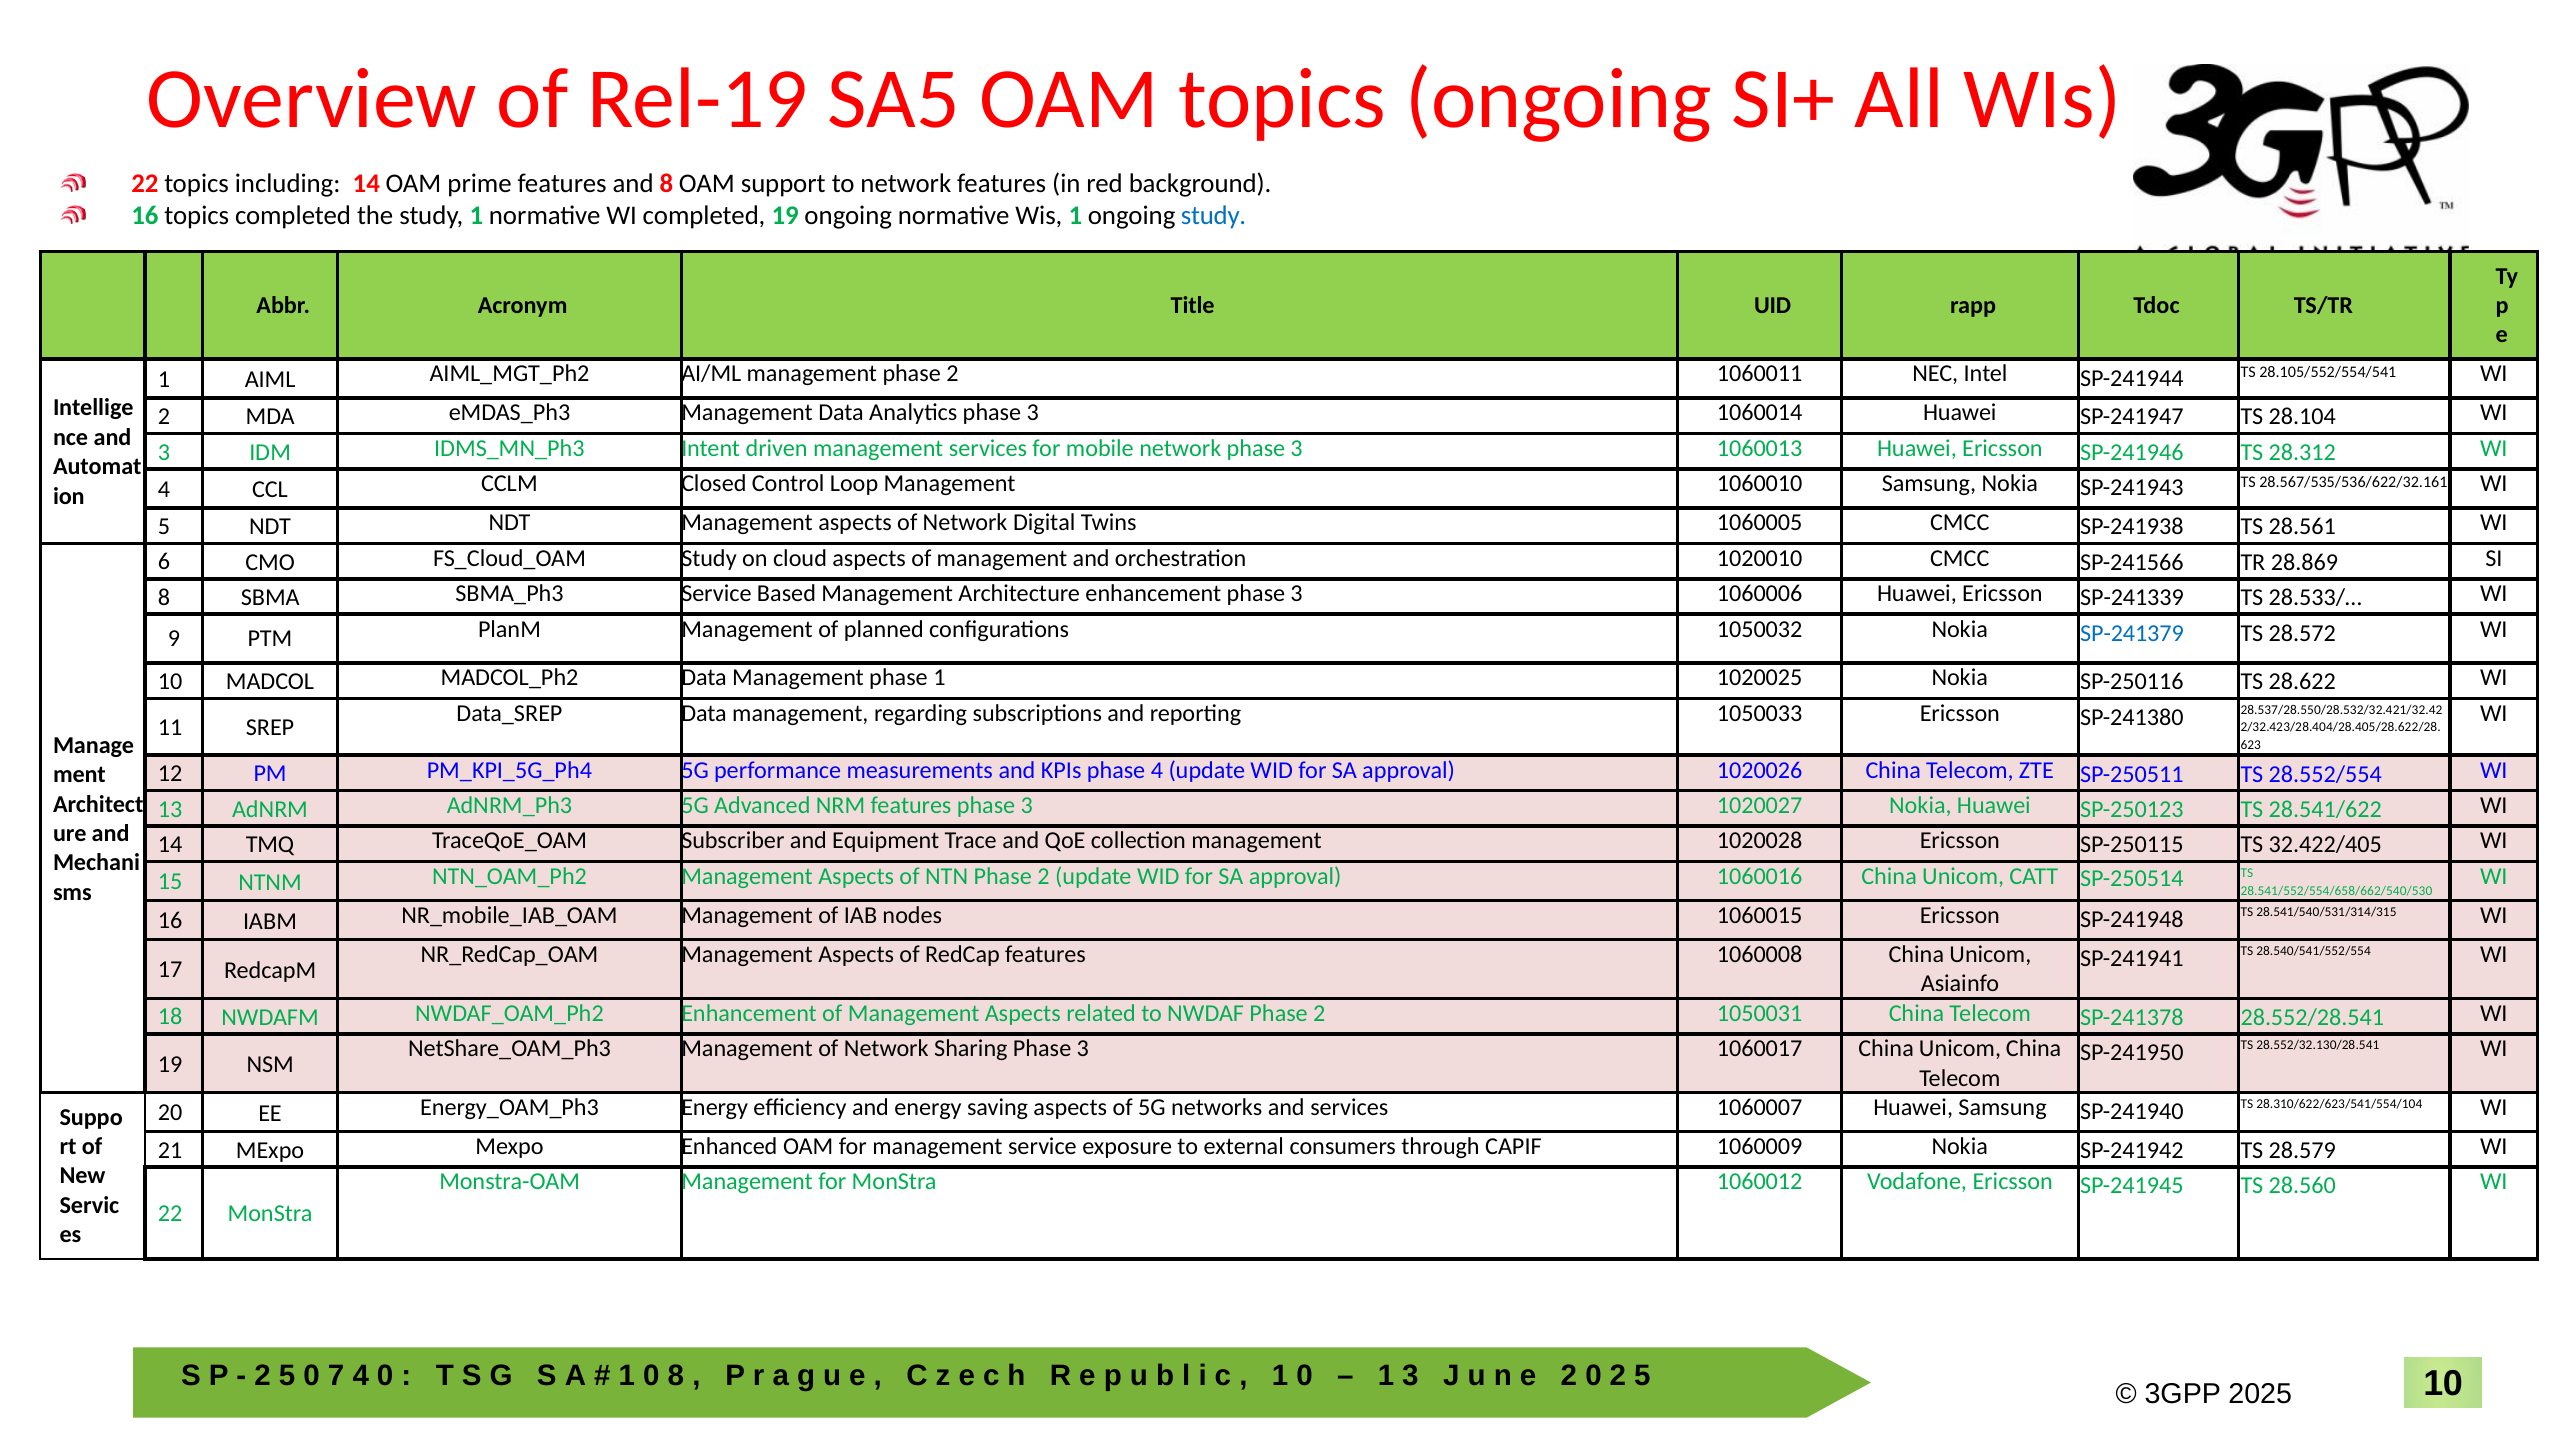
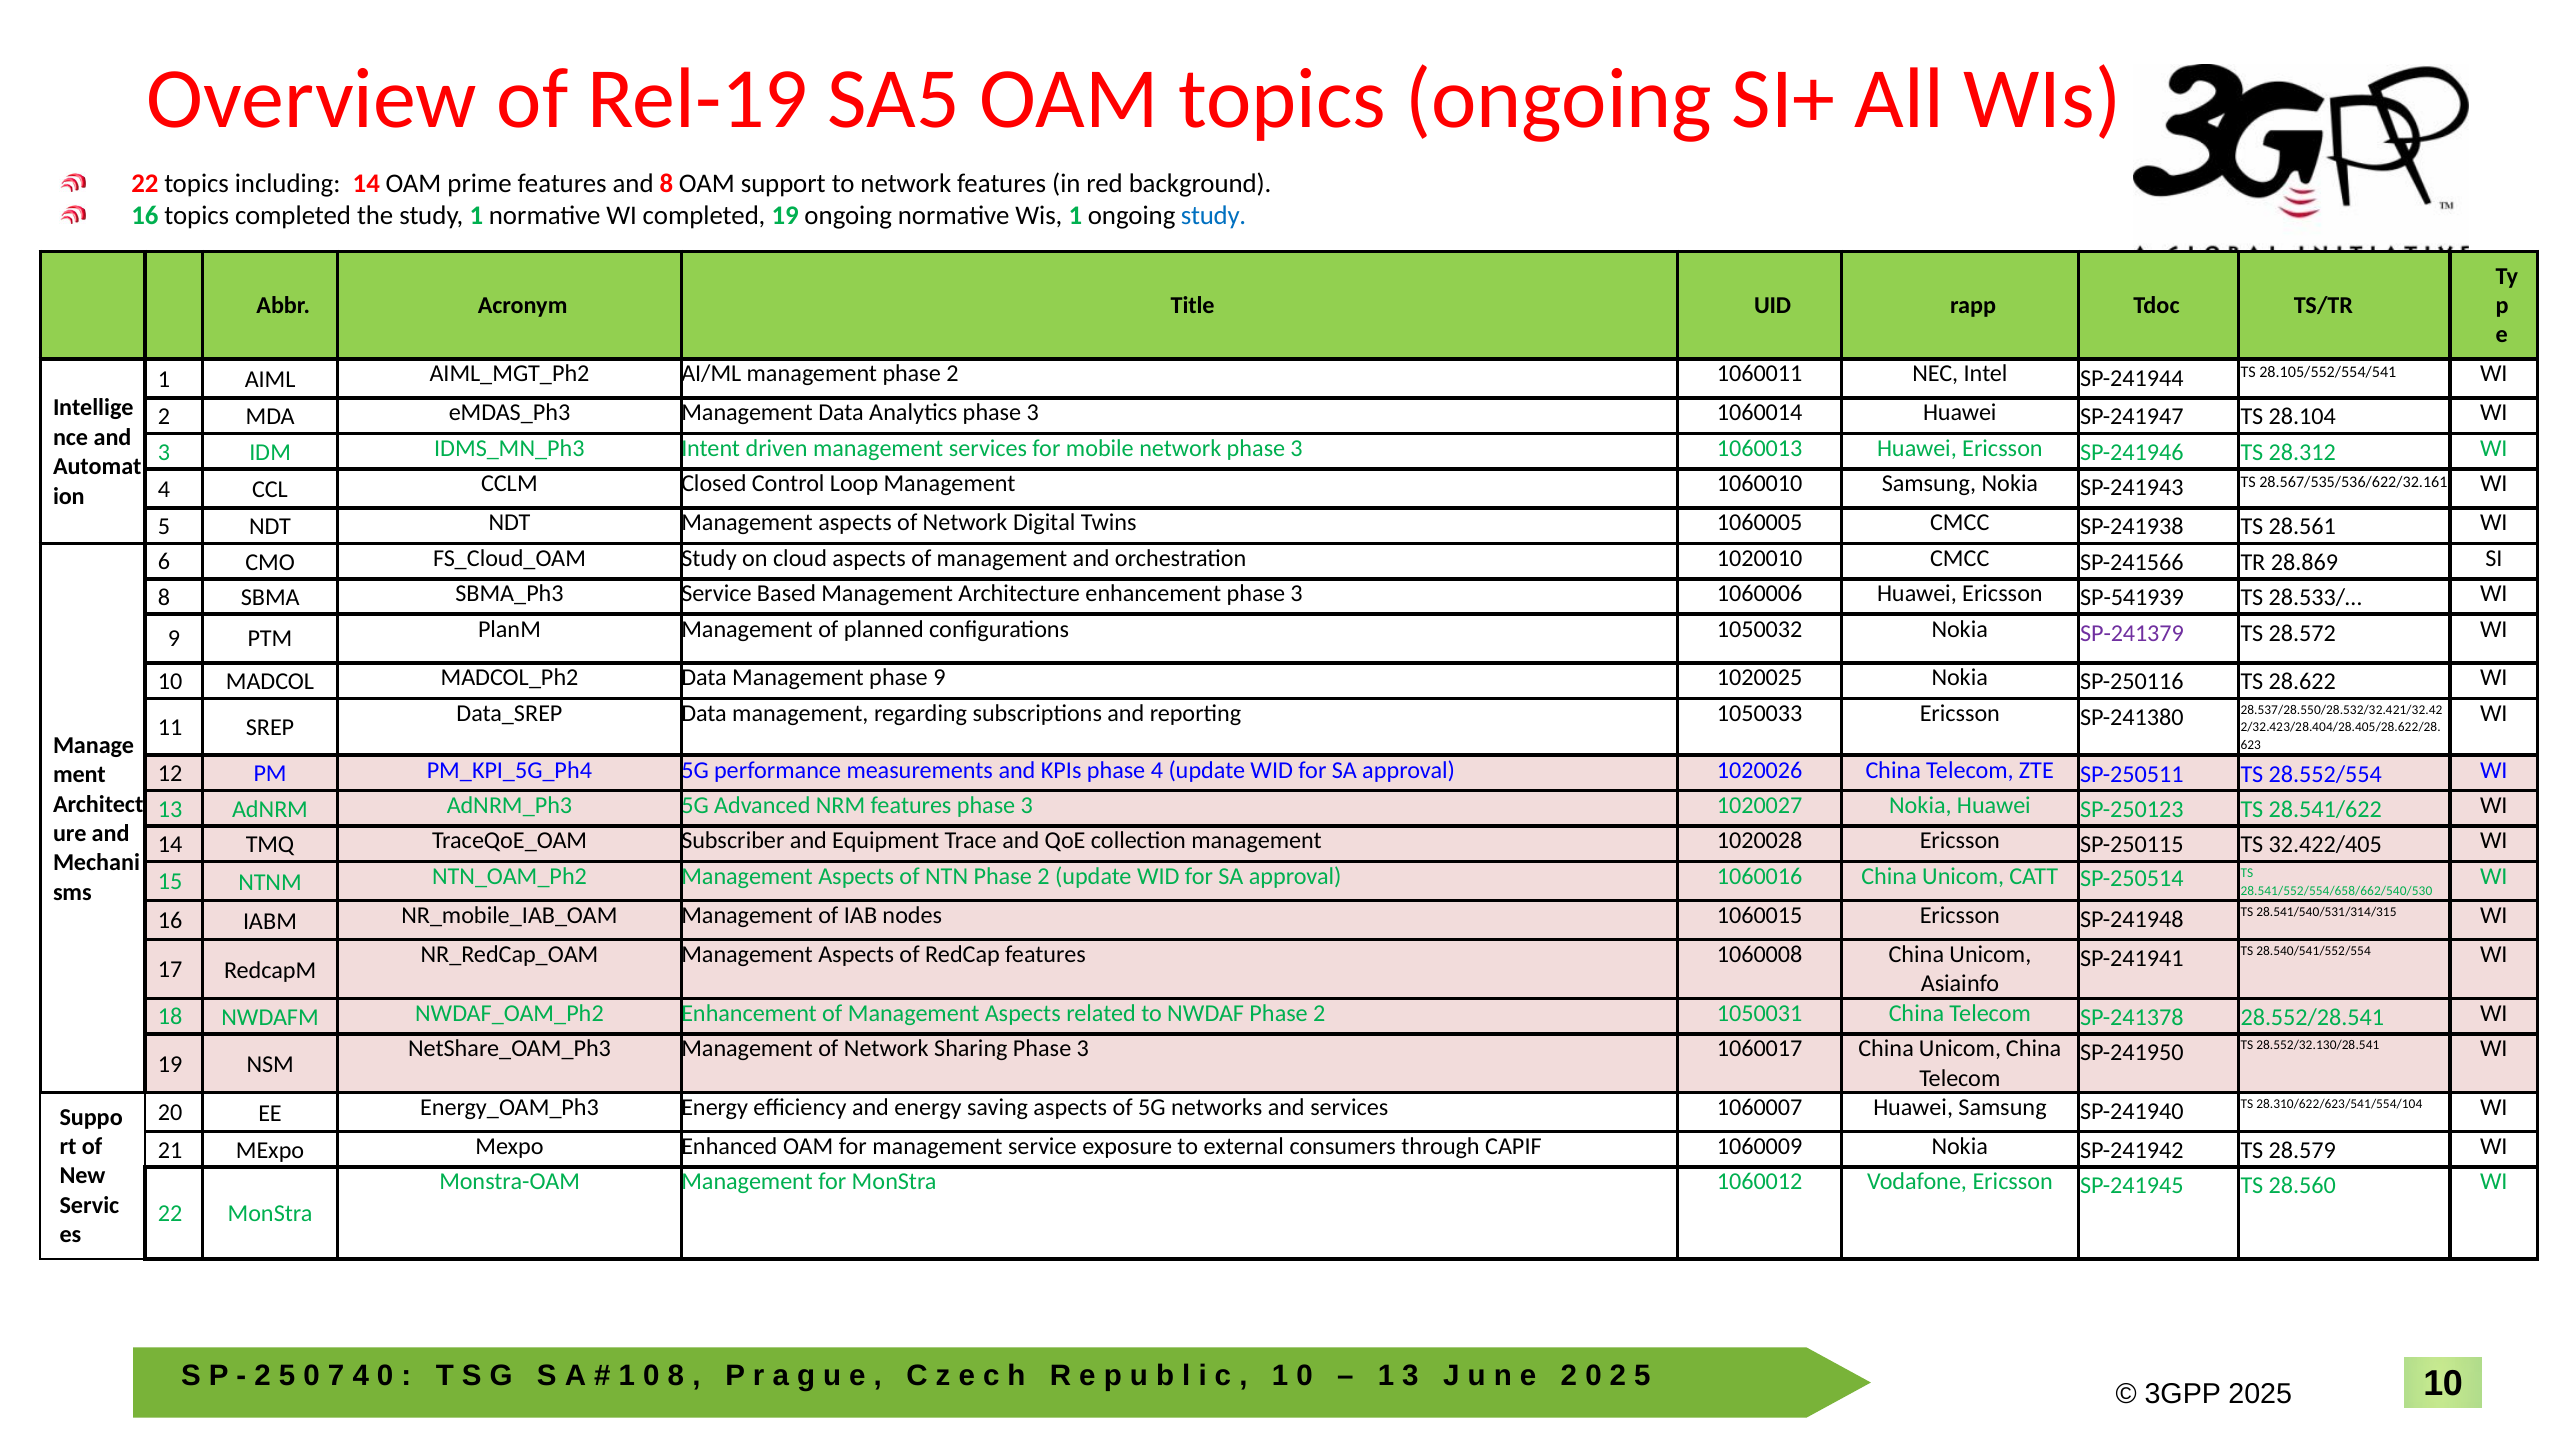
SP-241339: SP-241339 -> SP-541939 (2132, 598)
SP-241379 colour: blue -> purple (2132, 633)
phase 1: 1 -> 9 (939, 678)
